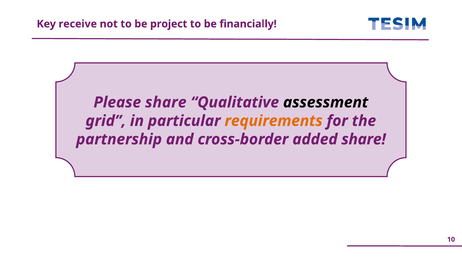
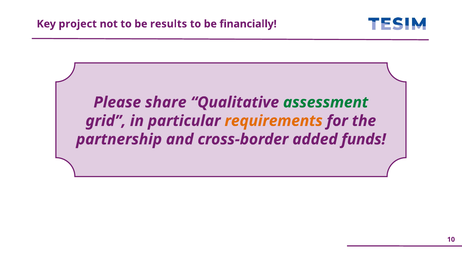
receive: receive -> project (78, 24)
project: project -> results (169, 24)
assessment colour: black -> green (326, 102)
added share: share -> funds (364, 139)
